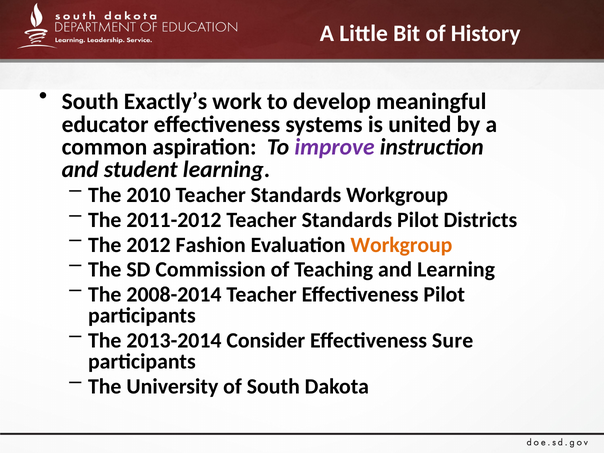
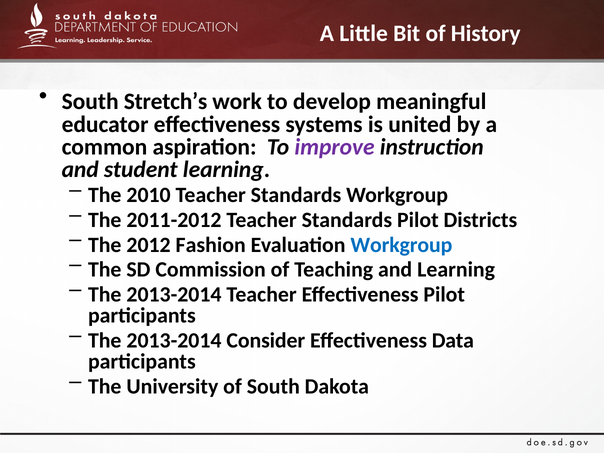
Exactly’s: Exactly’s -> Stretch’s (166, 102)
Workgroup colour: orange -> blue (401, 245)
2008-2014: 2008-2014 -> 2013-2014 (174, 295)
Sure: Sure -> Data (453, 341)
